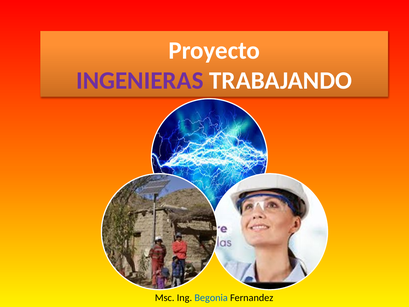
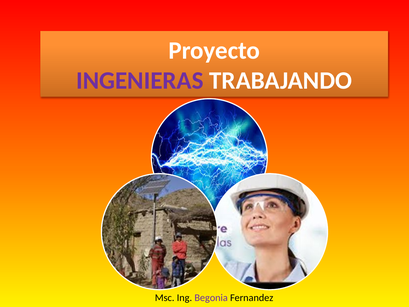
Begonia colour: blue -> purple (211, 297)
